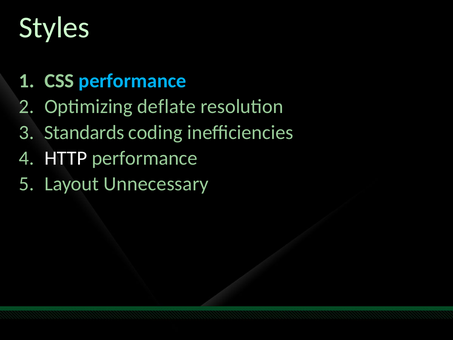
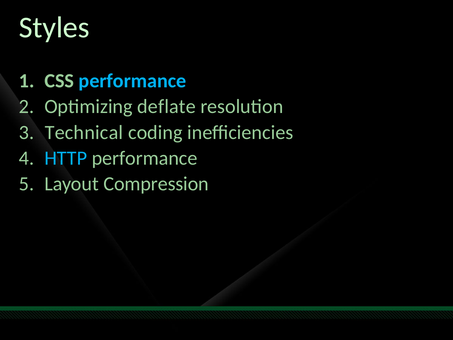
Standards: Standards -> Technical (84, 132)
HTTP colour: white -> light blue (66, 158)
Unnecessary: Unnecessary -> Compression (156, 184)
